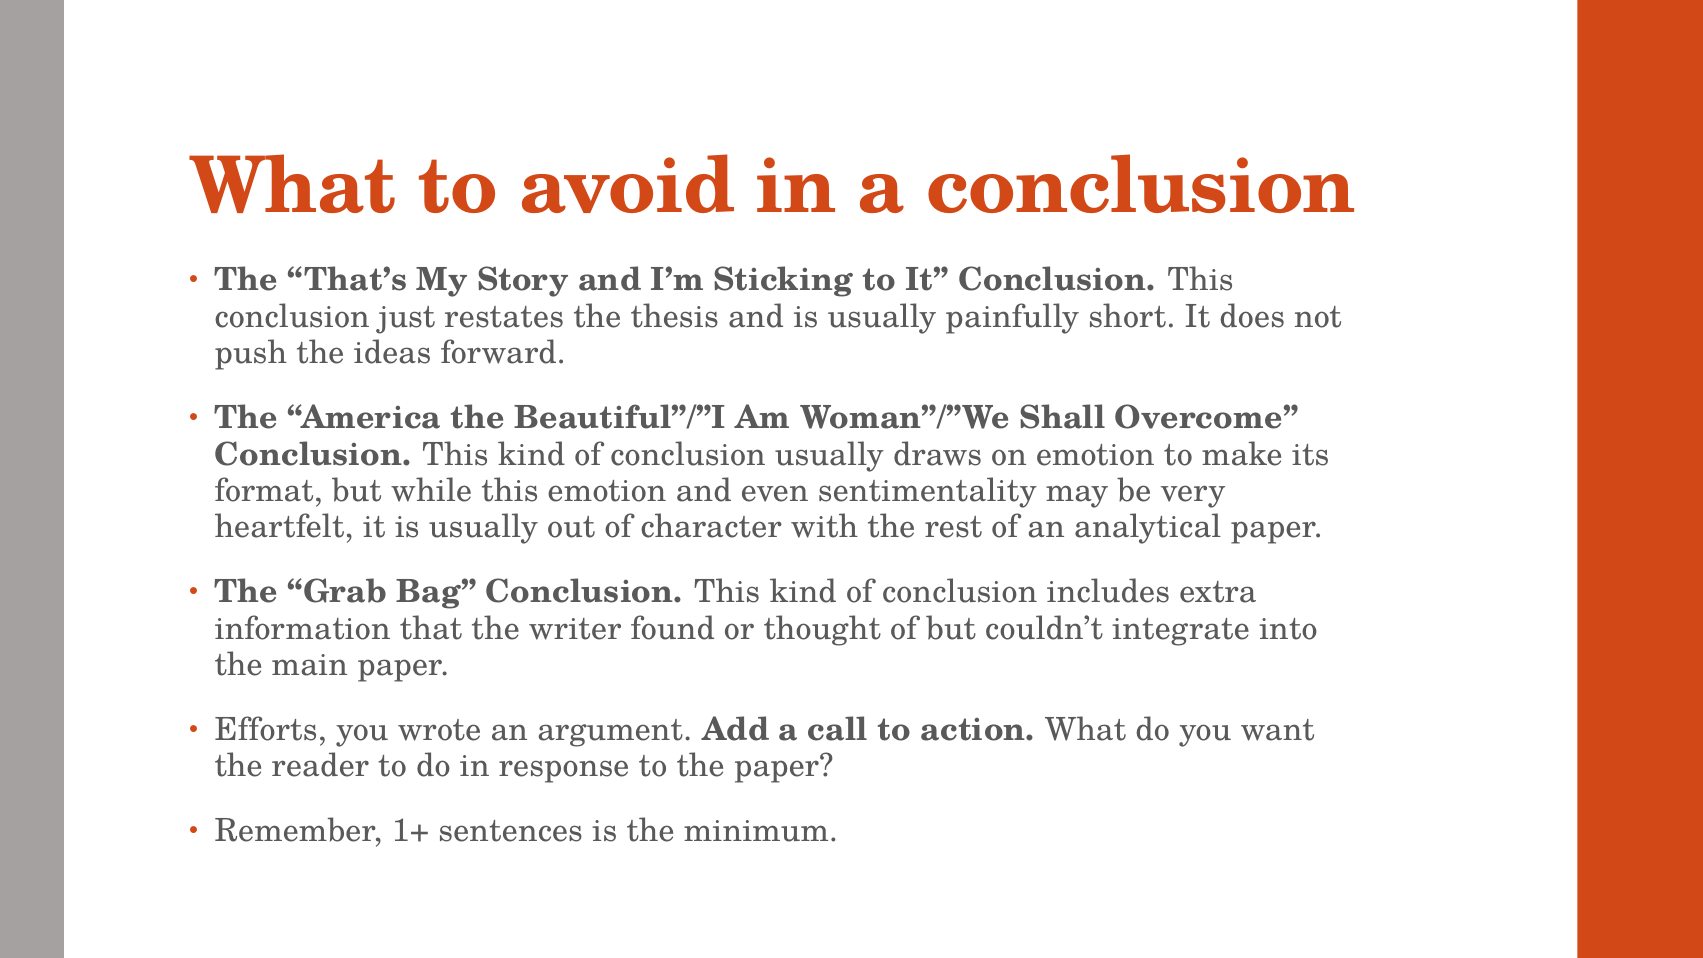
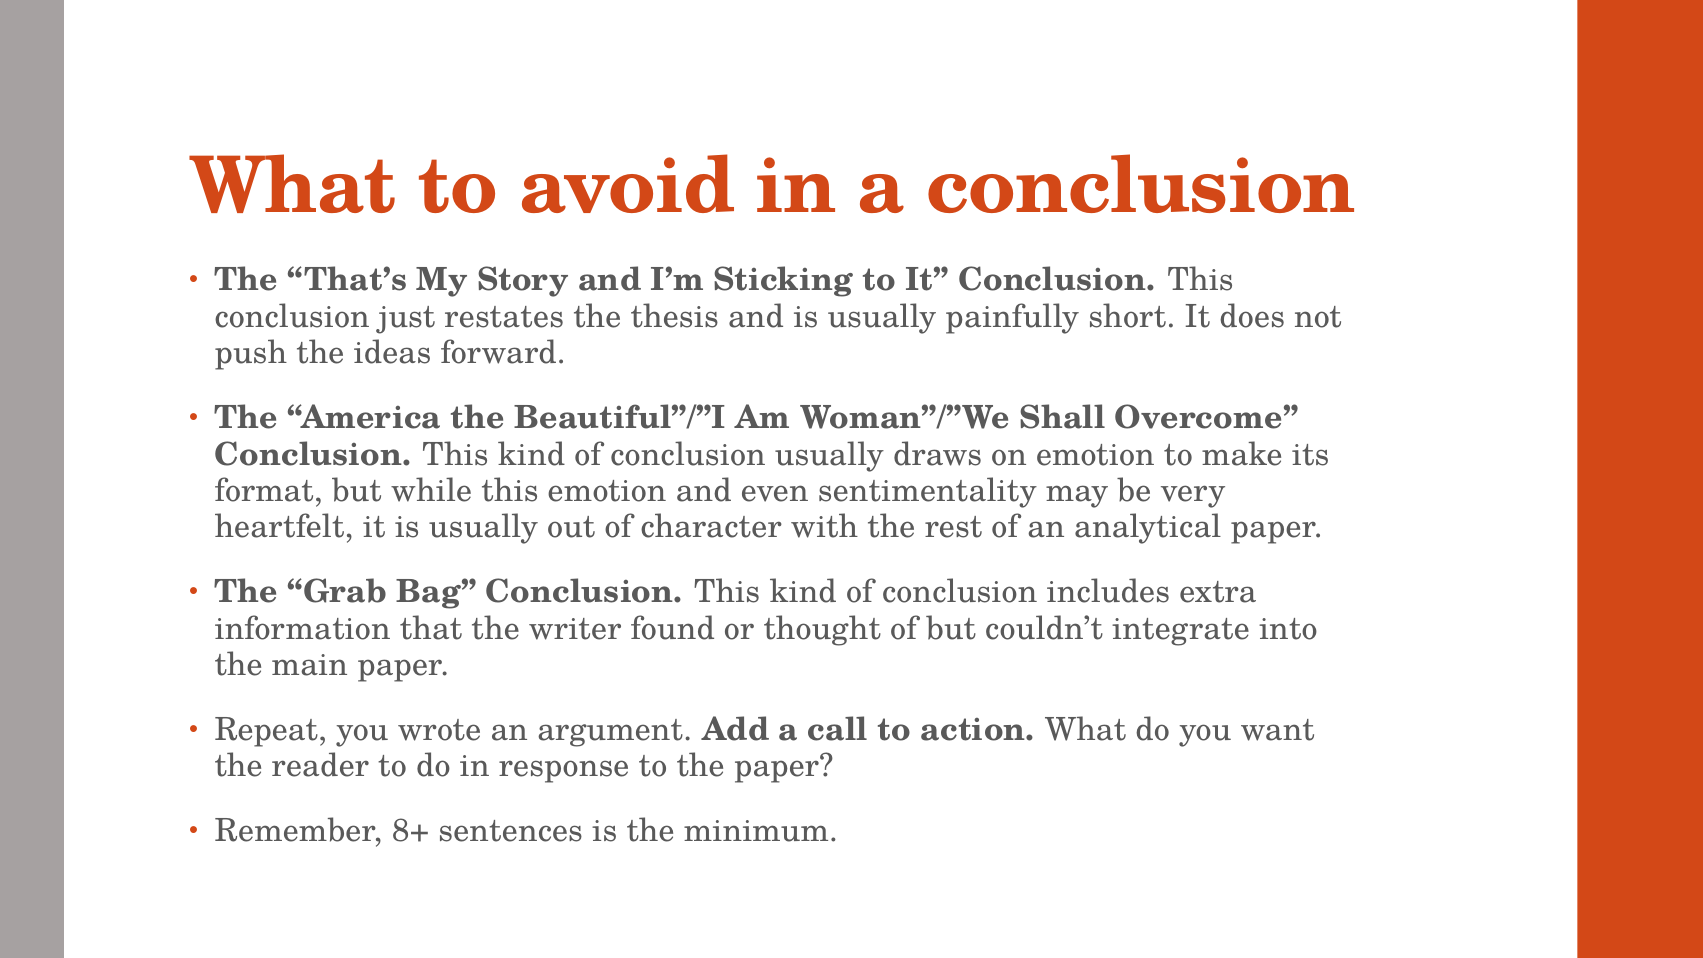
Efforts: Efforts -> Repeat (271, 730)
1+: 1+ -> 8+ (411, 831)
